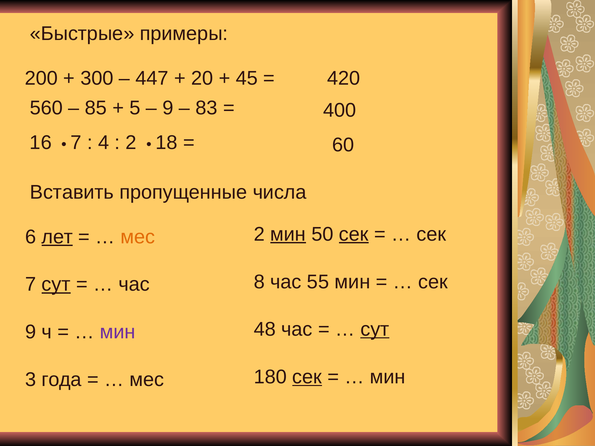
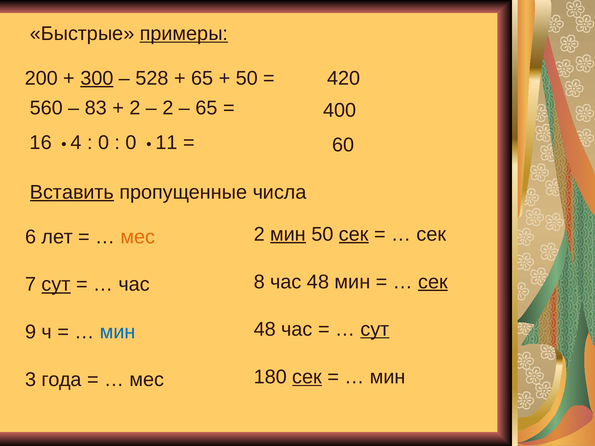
примеры underline: none -> present (184, 34)
300 underline: none -> present (97, 78)
447: 447 -> 528 (152, 78)
20: 20 -> 65 (202, 78)
45: 45 -> 50 (247, 78)
85: 85 -> 83 (96, 108)
5: 5 -> 2 (135, 108)
9: 9 -> 2 (168, 108)
83: 83 -> 65 (207, 108)
7: 7 -> 4 (76, 143)
4: 4 -> 0 (104, 143)
2: 2 -> 0 (131, 143)
18: 18 -> 11 (167, 143)
Вставить underline: none -> present (72, 192)
лет underline: present -> none (57, 237)
час 55: 55 -> 48 (318, 282)
сек underline: none -> present (433, 282)
мин colour: purple -> blue (118, 332)
